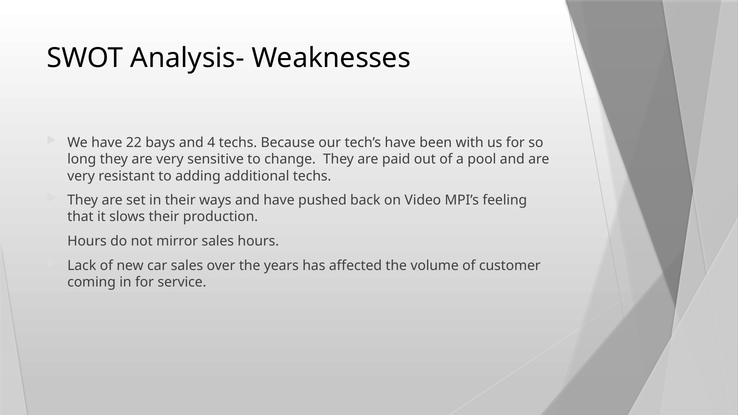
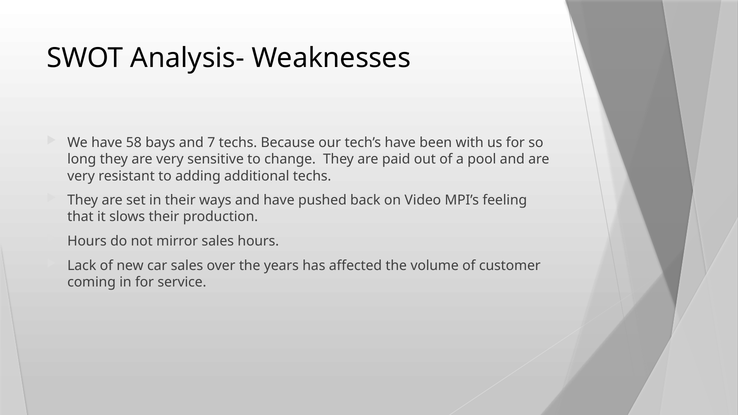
22: 22 -> 58 (134, 143)
4: 4 -> 7 (211, 143)
